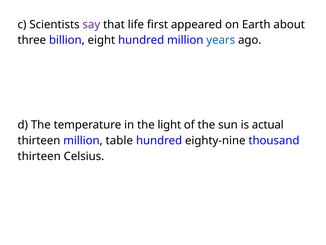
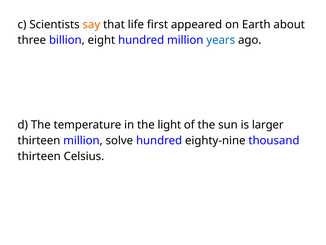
say colour: purple -> orange (91, 24)
actual: actual -> larger (268, 125)
table: table -> solve (119, 140)
